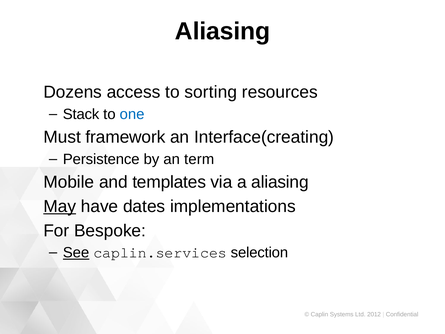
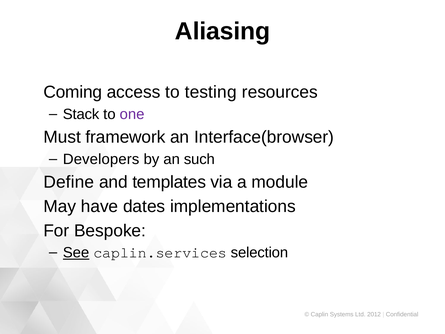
Dozens: Dozens -> Coming (73, 92)
sorting: sorting -> testing (211, 92)
one colour: blue -> purple (132, 114)
Interface(creating: Interface(creating -> Interface(browser (264, 137)
Persistence: Persistence -> Developers (101, 159)
term: term -> such (199, 159)
Mobile: Mobile -> Define (69, 182)
a aliasing: aliasing -> module (280, 182)
May underline: present -> none (60, 206)
